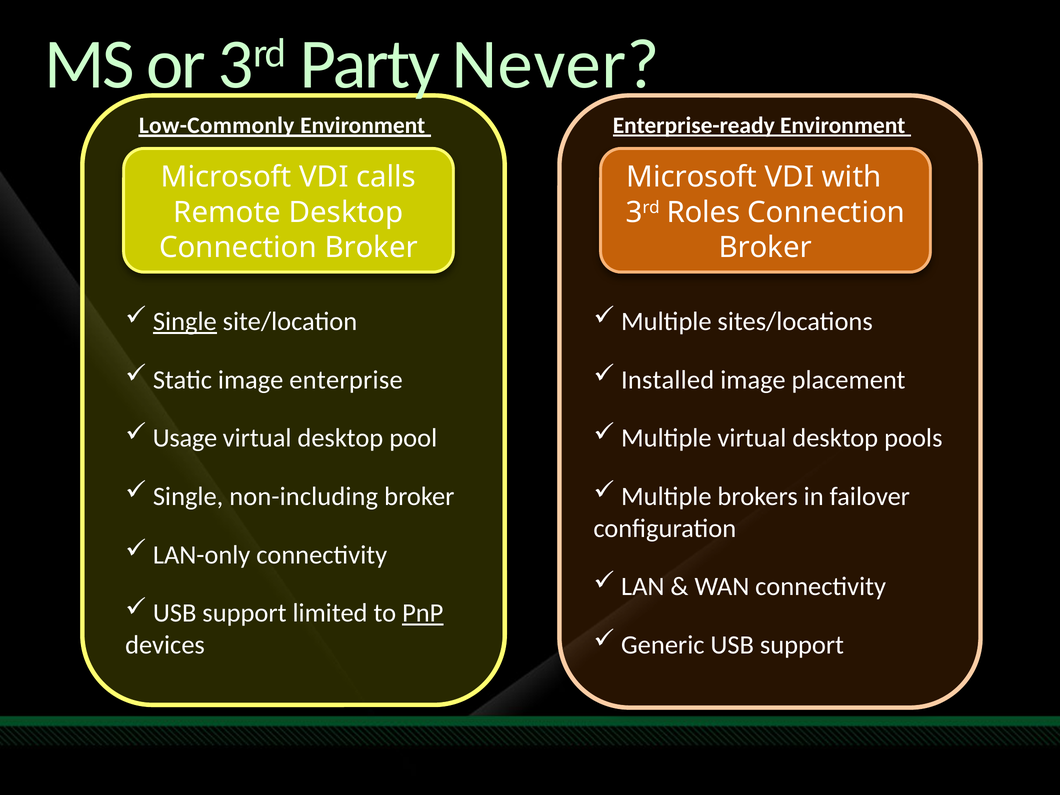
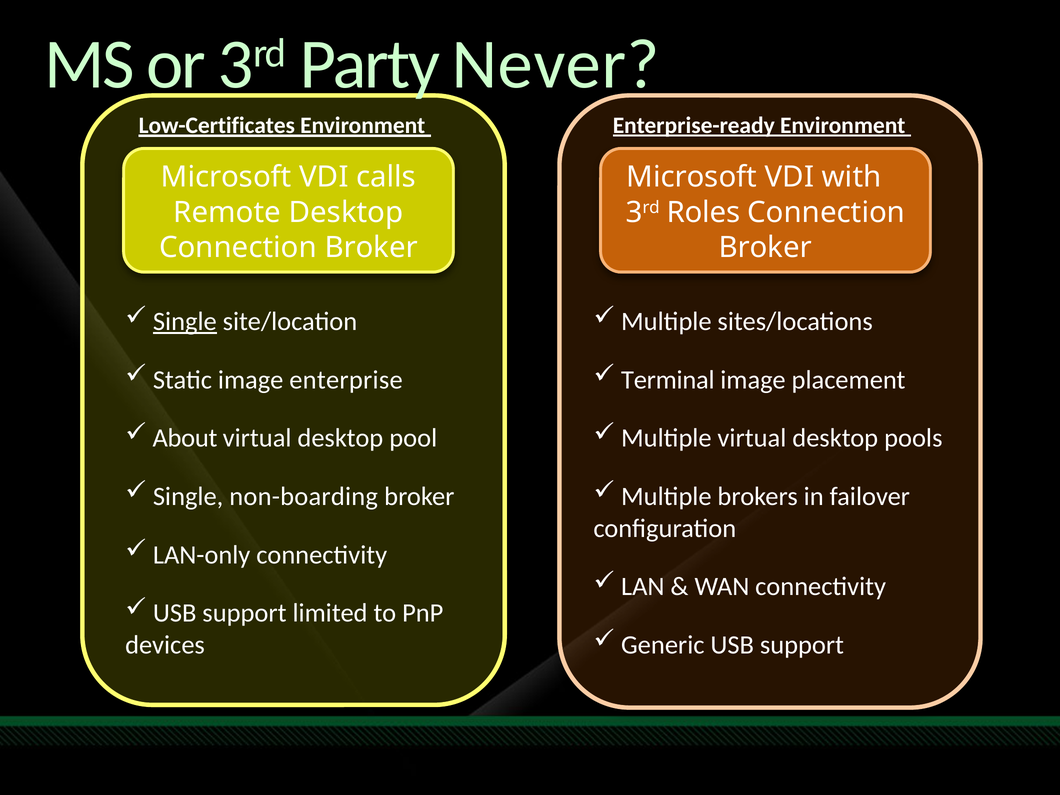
Low-Commonly: Low-Commonly -> Low-Certificates (217, 126)
Installed: Installed -> Terminal (668, 380)
Usage: Usage -> About (185, 438)
non-including: non-including -> non-boarding (304, 497)
PnP underline: present -> none (423, 613)
